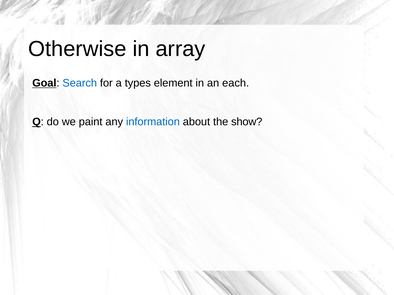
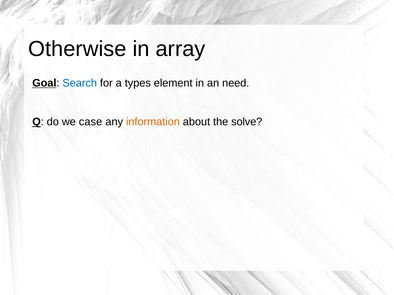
each: each -> need (236, 83)
paint: paint -> case (91, 122)
information colour: blue -> orange (153, 122)
show: show -> solve (247, 122)
